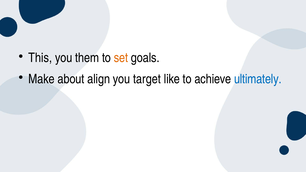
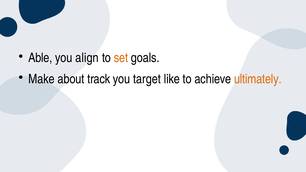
This: This -> Able (40, 58)
them: them -> align (87, 58)
align: align -> track (99, 79)
ultimately colour: blue -> orange (258, 79)
